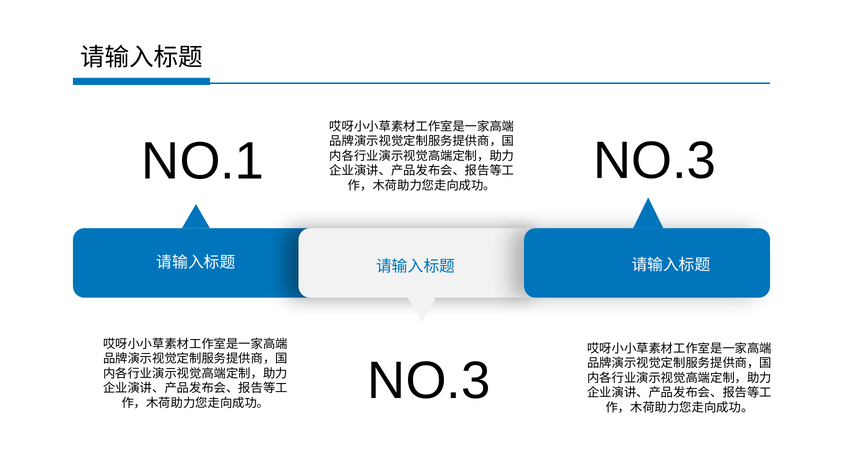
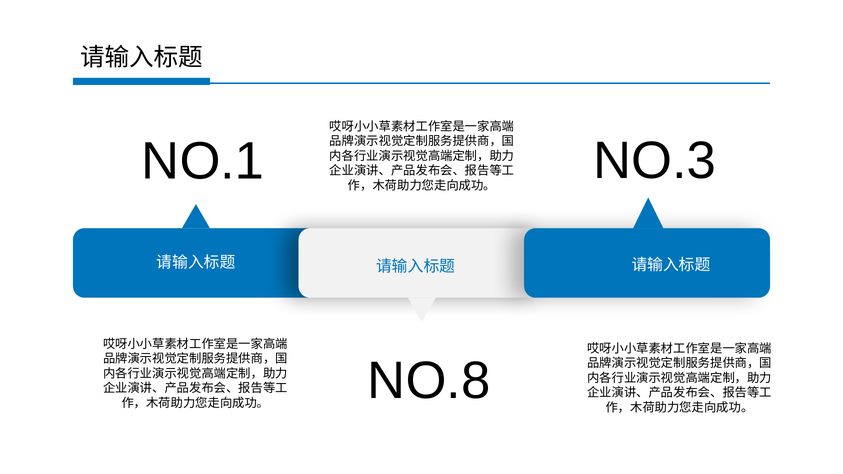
NO.3: NO.3 -> NO.8 (429, 381)
